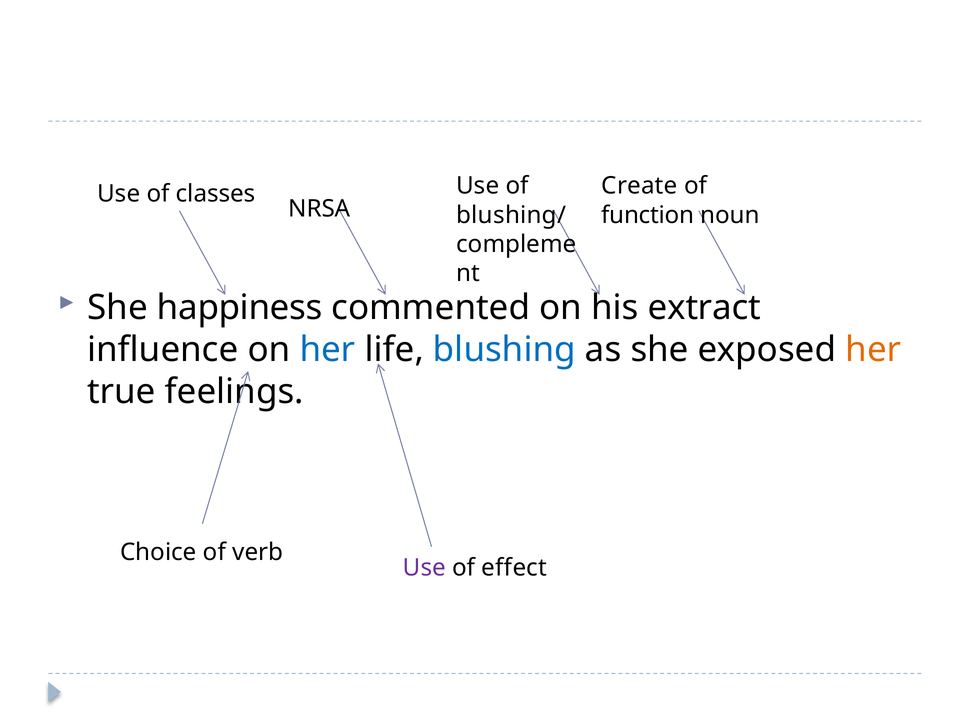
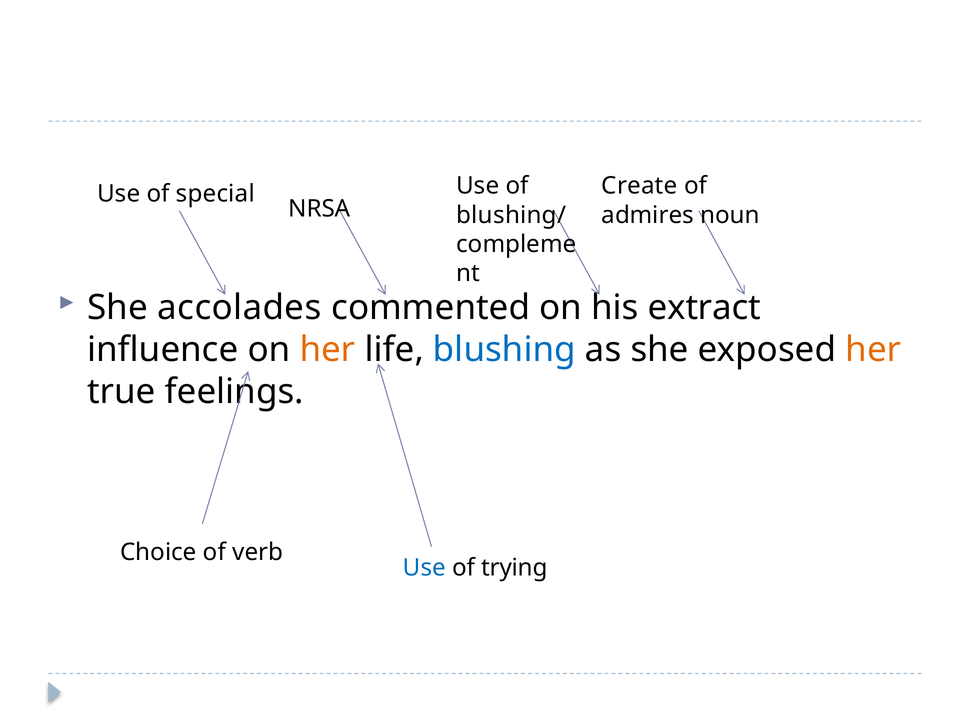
classes: classes -> special (215, 194)
function: function -> admires (648, 215)
happiness: happiness -> accolades (239, 308)
her colour: blue -> orange (328, 350)
Use colour: purple -> blue (424, 568)
effect: effect -> trying (515, 568)
